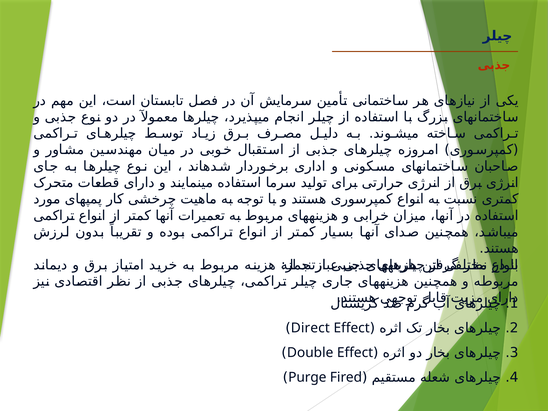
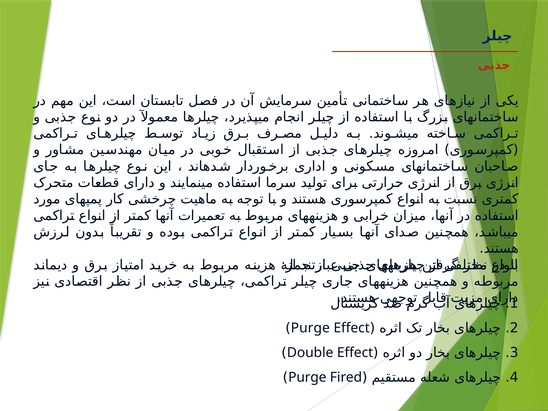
Direct: Direct -> Purge (310, 328)
